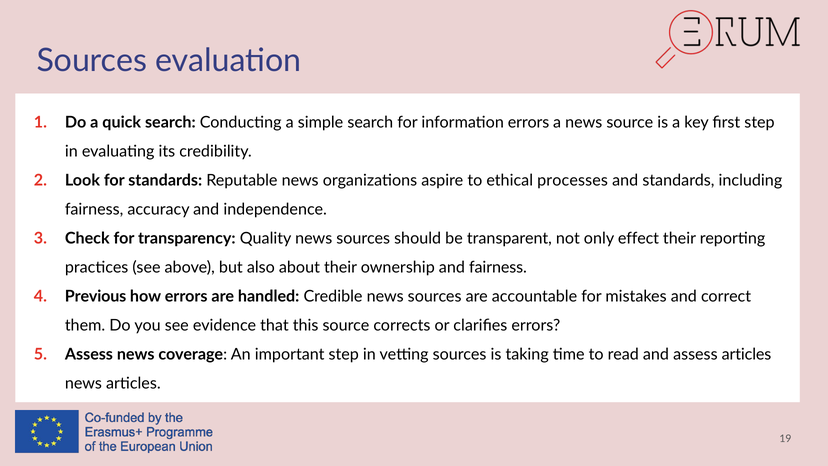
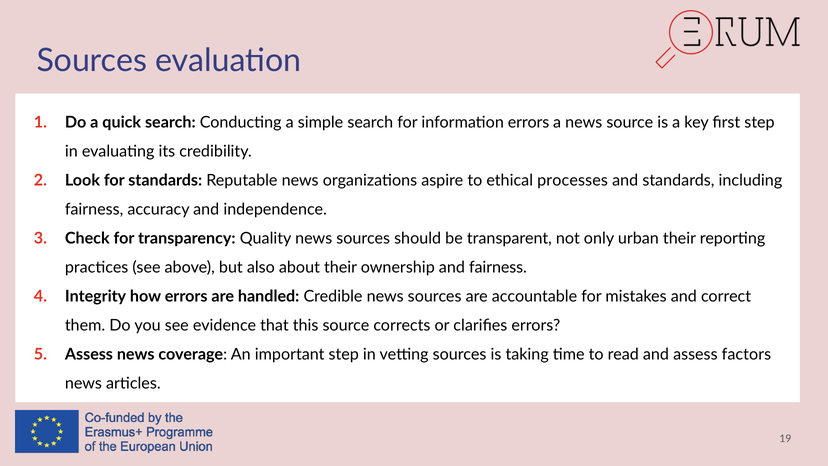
effect: effect -> urban (638, 238)
Previous: Previous -> Integrity (96, 296)
assess articles: articles -> factors (746, 354)
